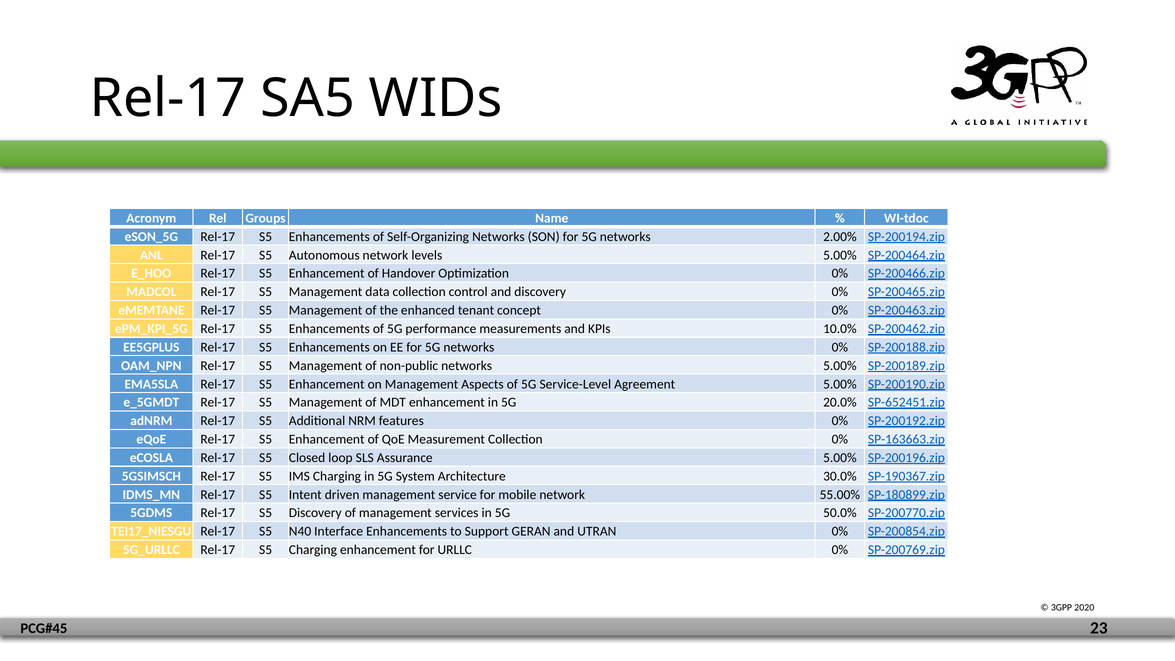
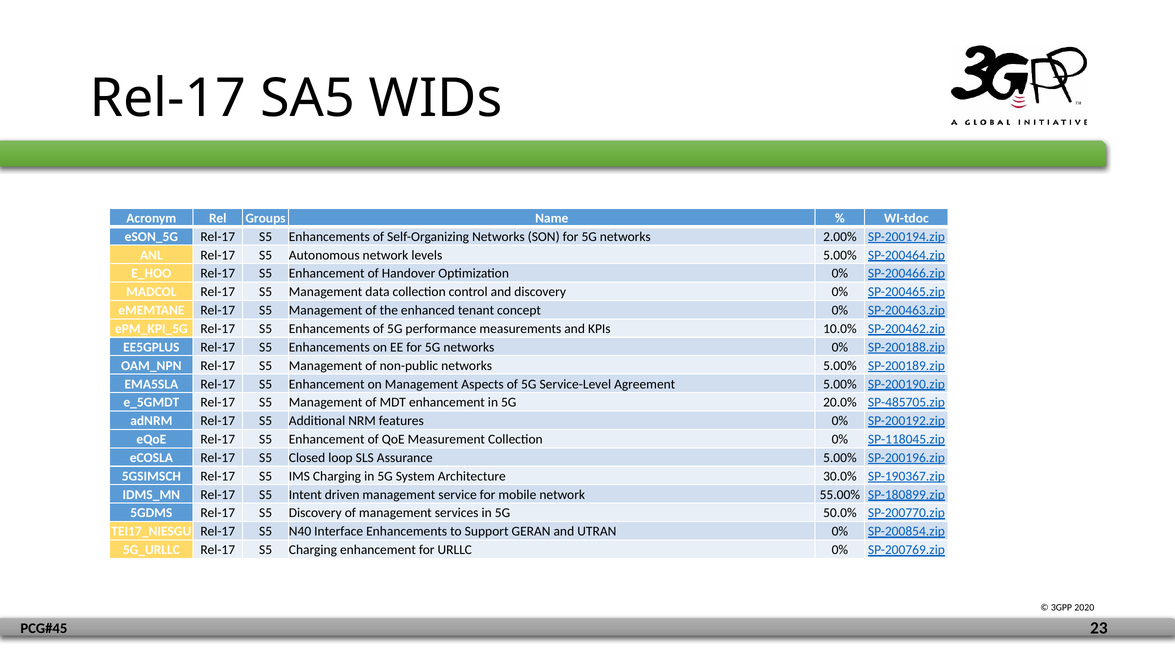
SP-652451.zip: SP-652451.zip -> SP-485705.zip (906, 402)
SP-163663.zip: SP-163663.zip -> SP-118045.zip (906, 439)
